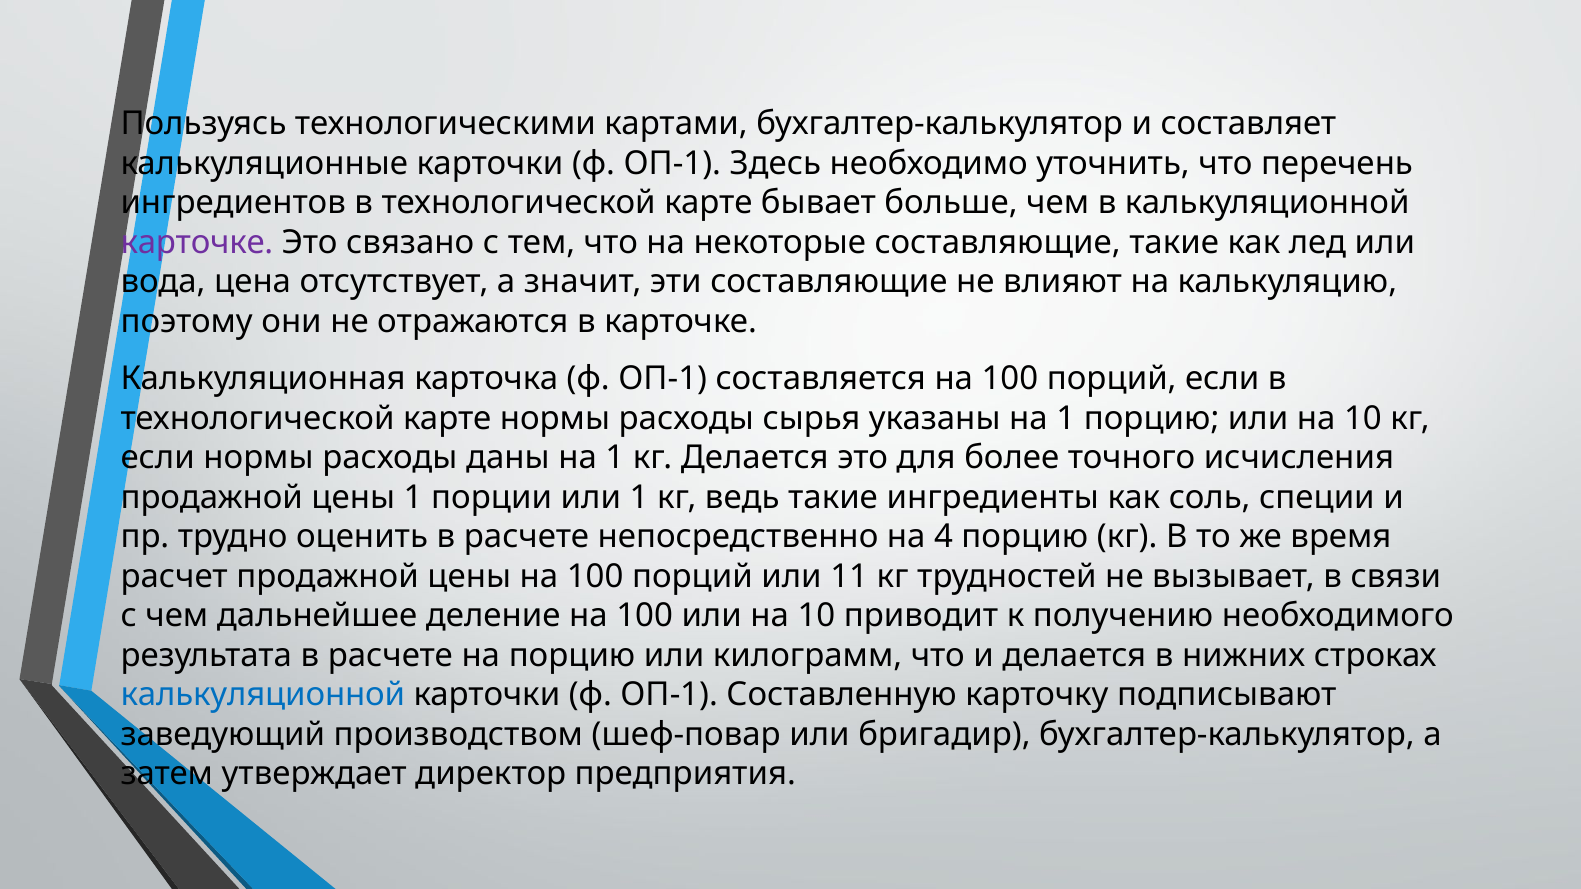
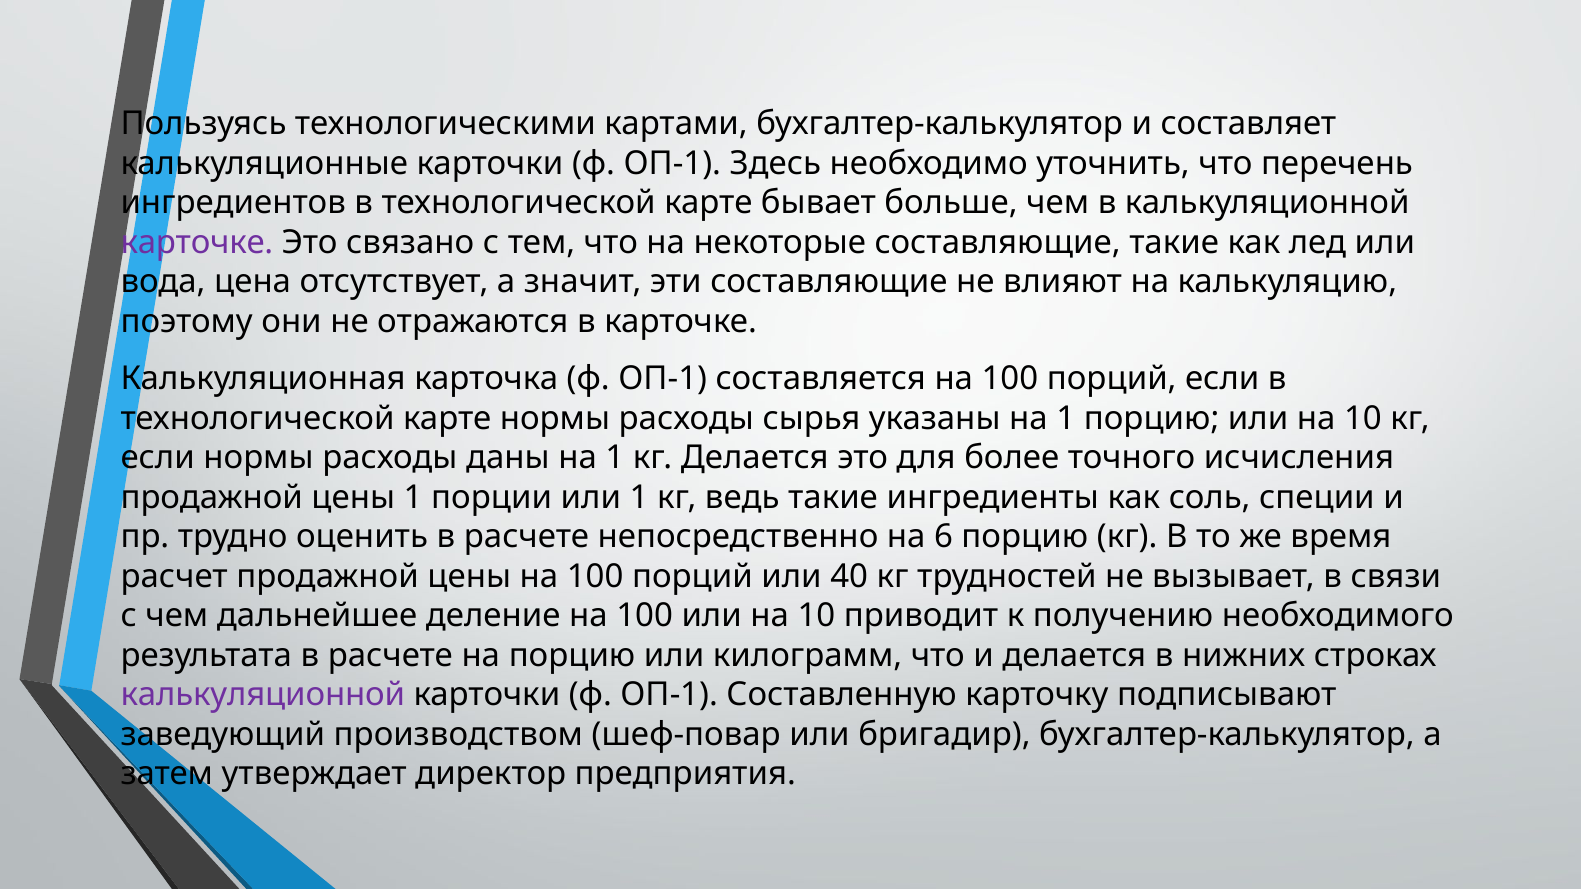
4: 4 -> 6 (943, 537)
11: 11 -> 40 (849, 576)
калькуляционной colour: blue -> purple (263, 695)
